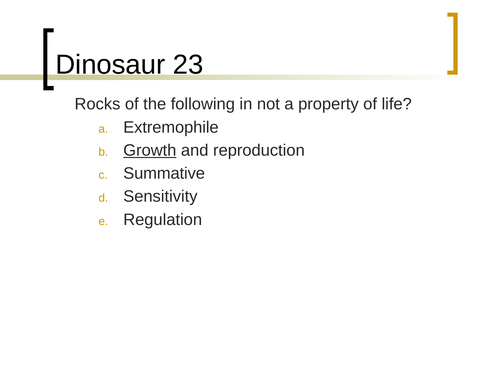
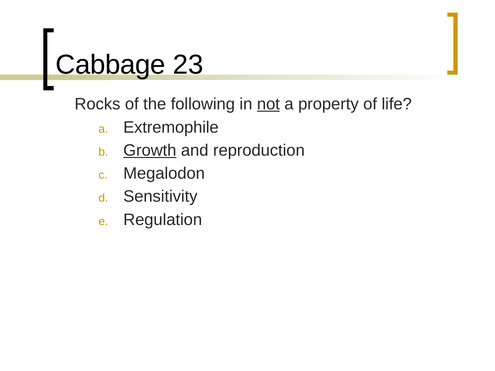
Dinosaur: Dinosaur -> Cabbage (110, 65)
not underline: none -> present (268, 104)
Summative: Summative -> Megalodon (164, 174)
